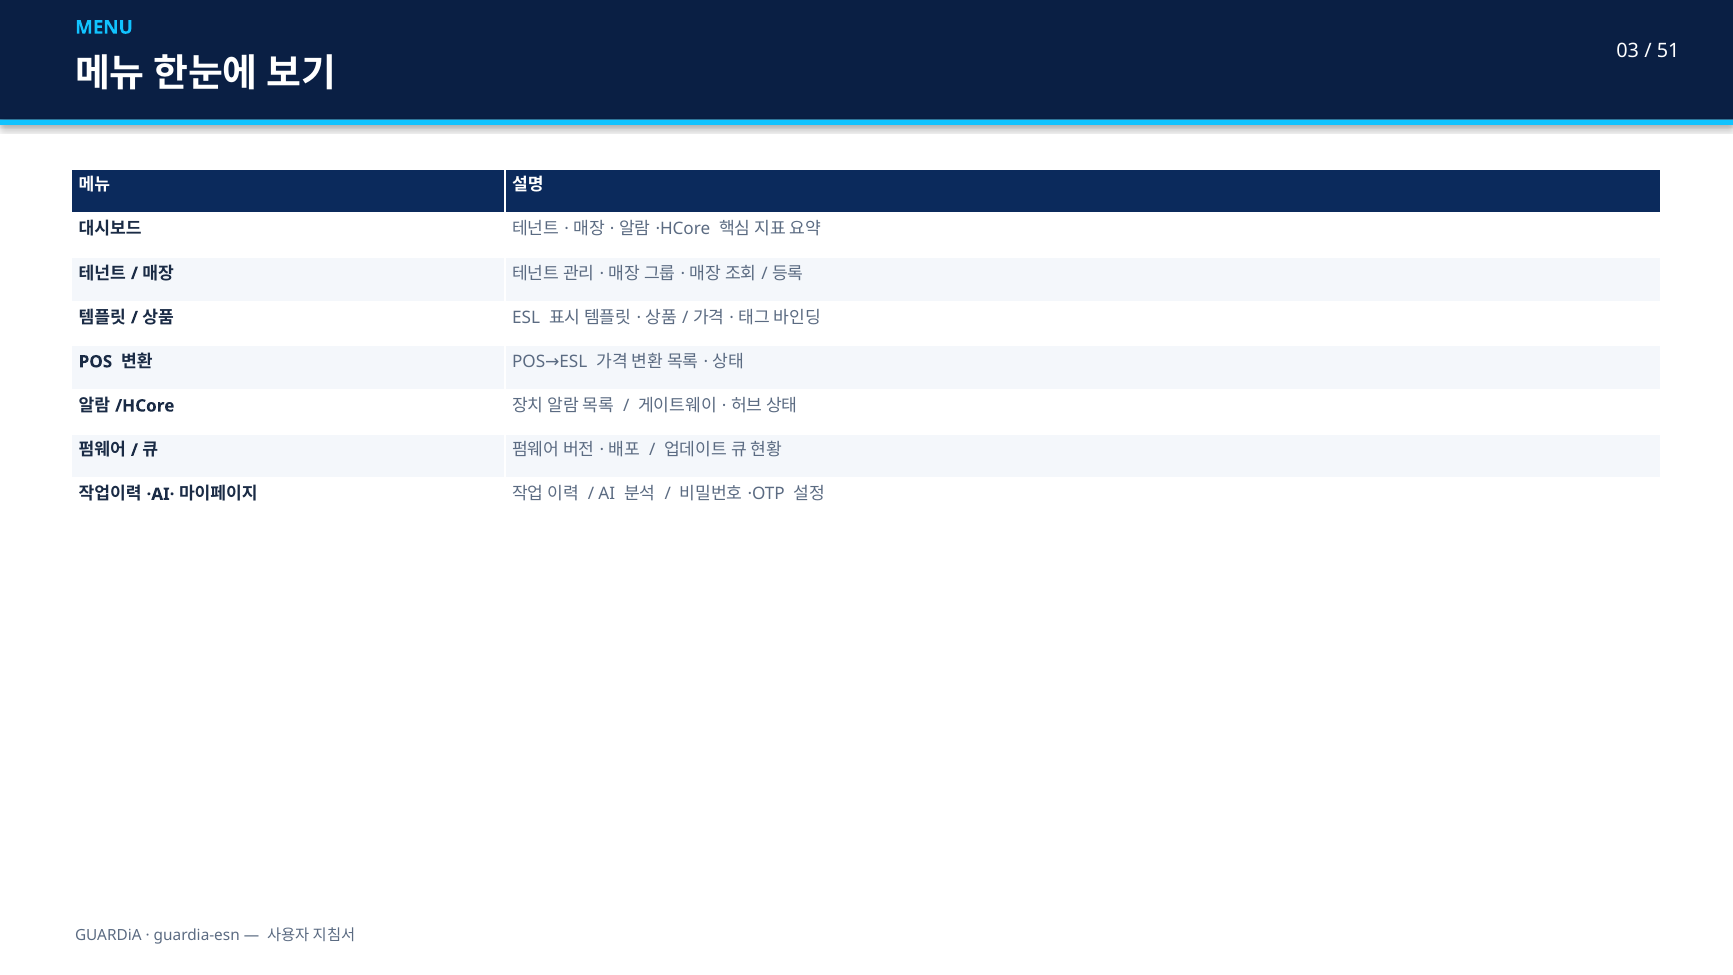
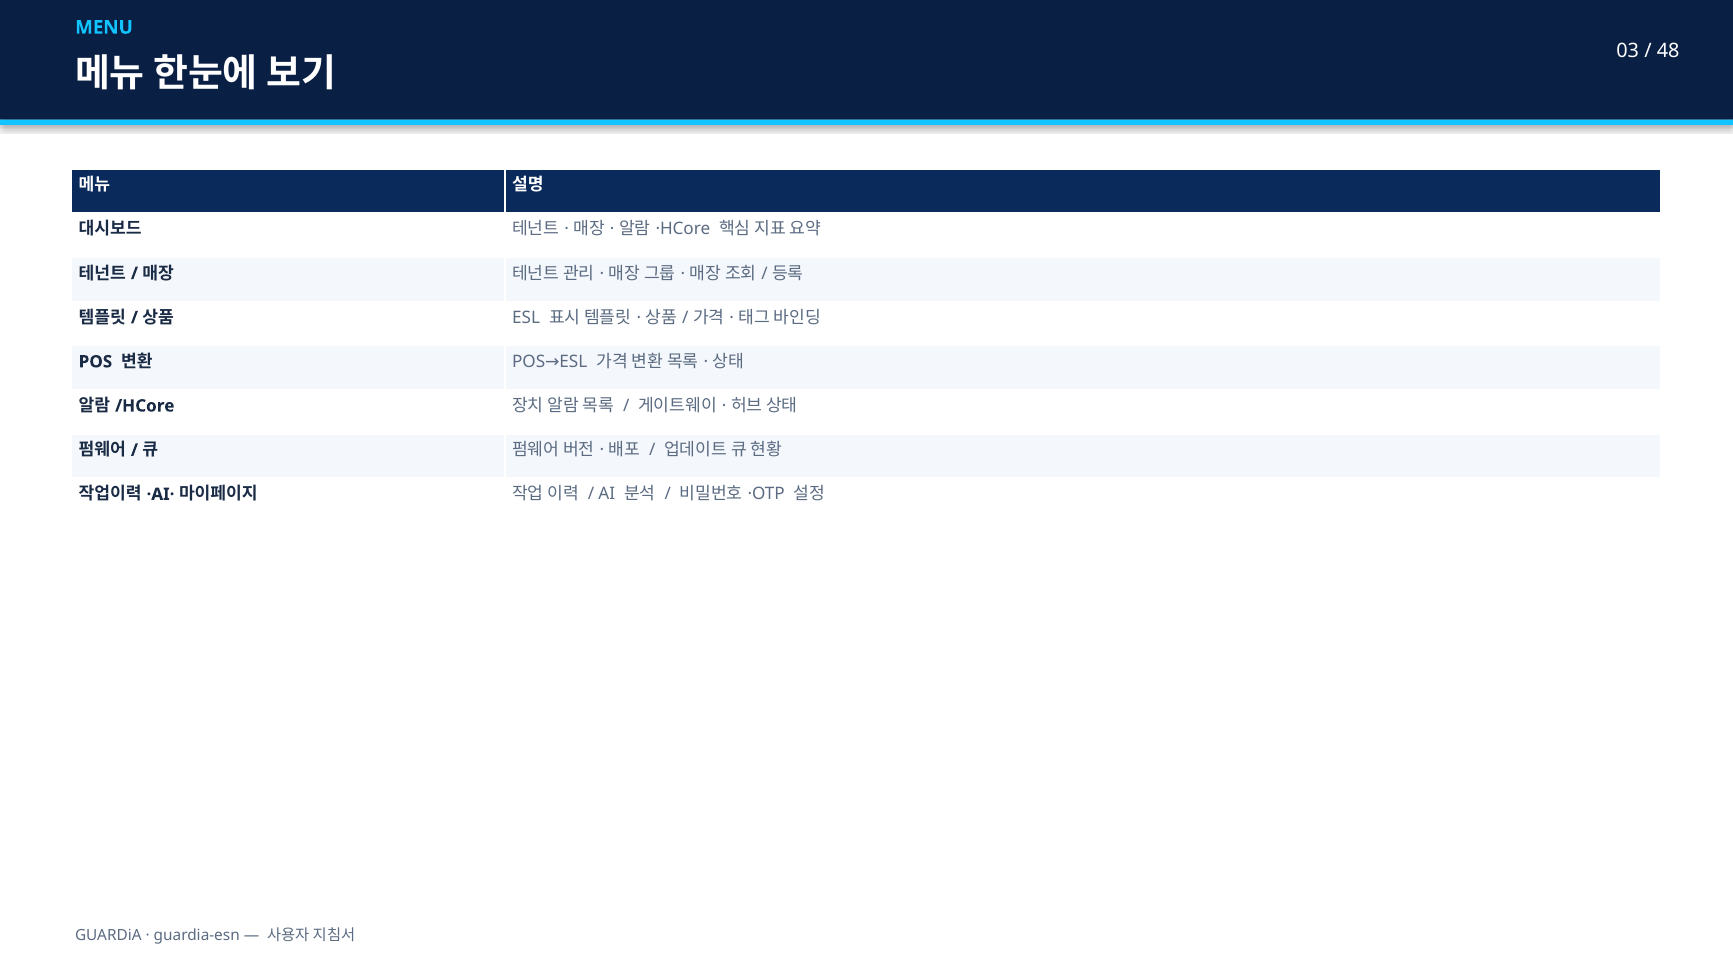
51: 51 -> 48 (1668, 51)
